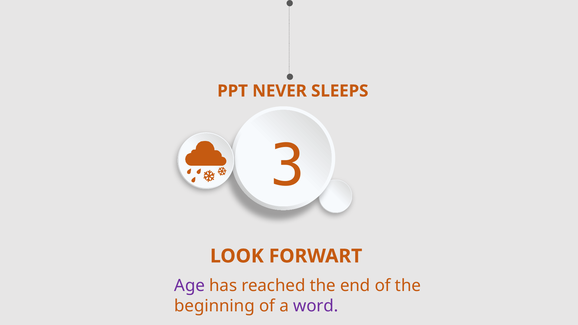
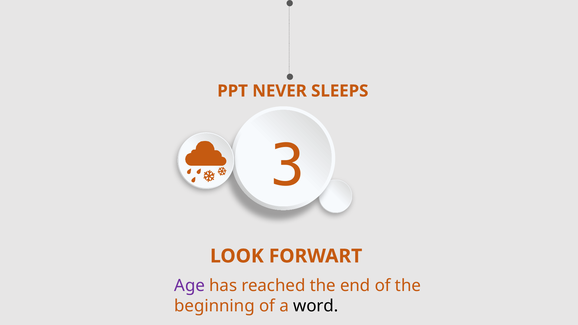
word colour: purple -> black (316, 306)
